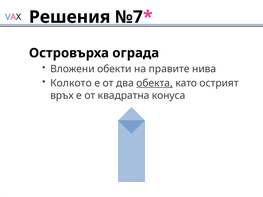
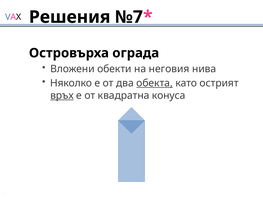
правите: правите -> неговия (169, 69)
Колкото: Колкото -> Няколко (71, 83)
връх underline: none -> present (62, 96)
